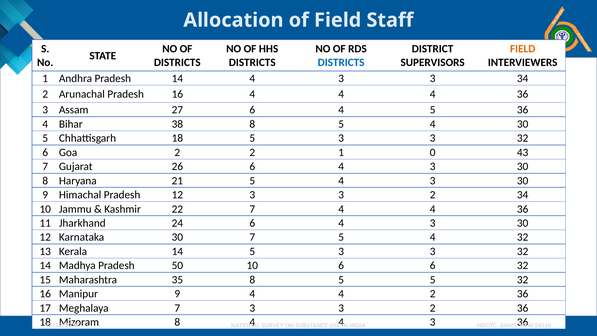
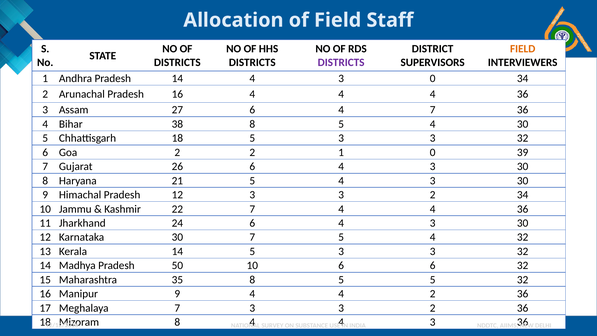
DISTRICTS colour: blue -> purple (341, 63)
4 3 3: 3 -> 0 (433, 78)
4 5: 5 -> 7 (433, 110)
43: 43 -> 39 (523, 152)
